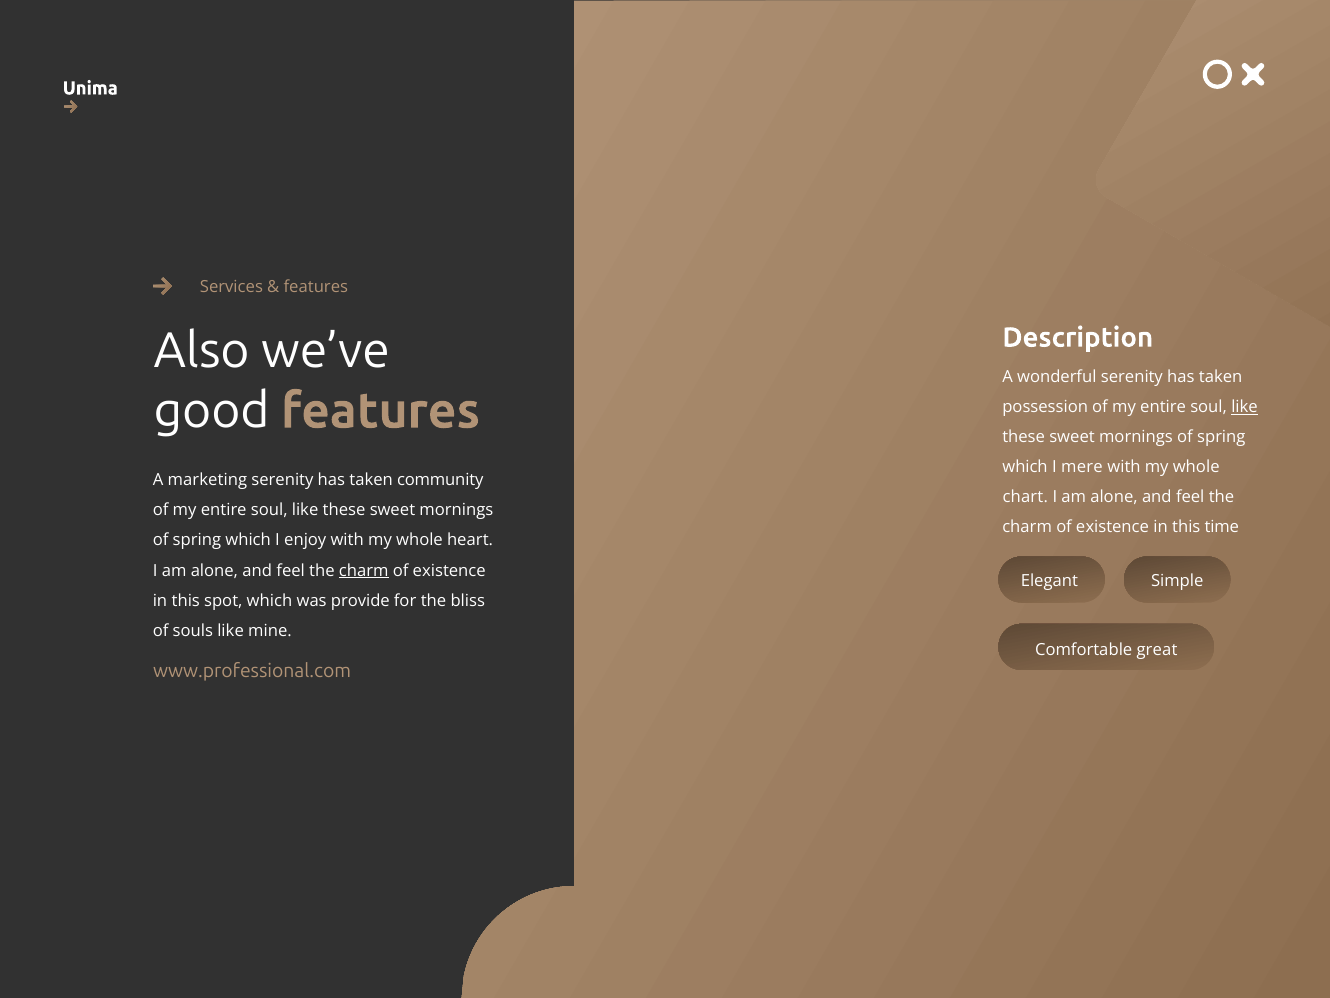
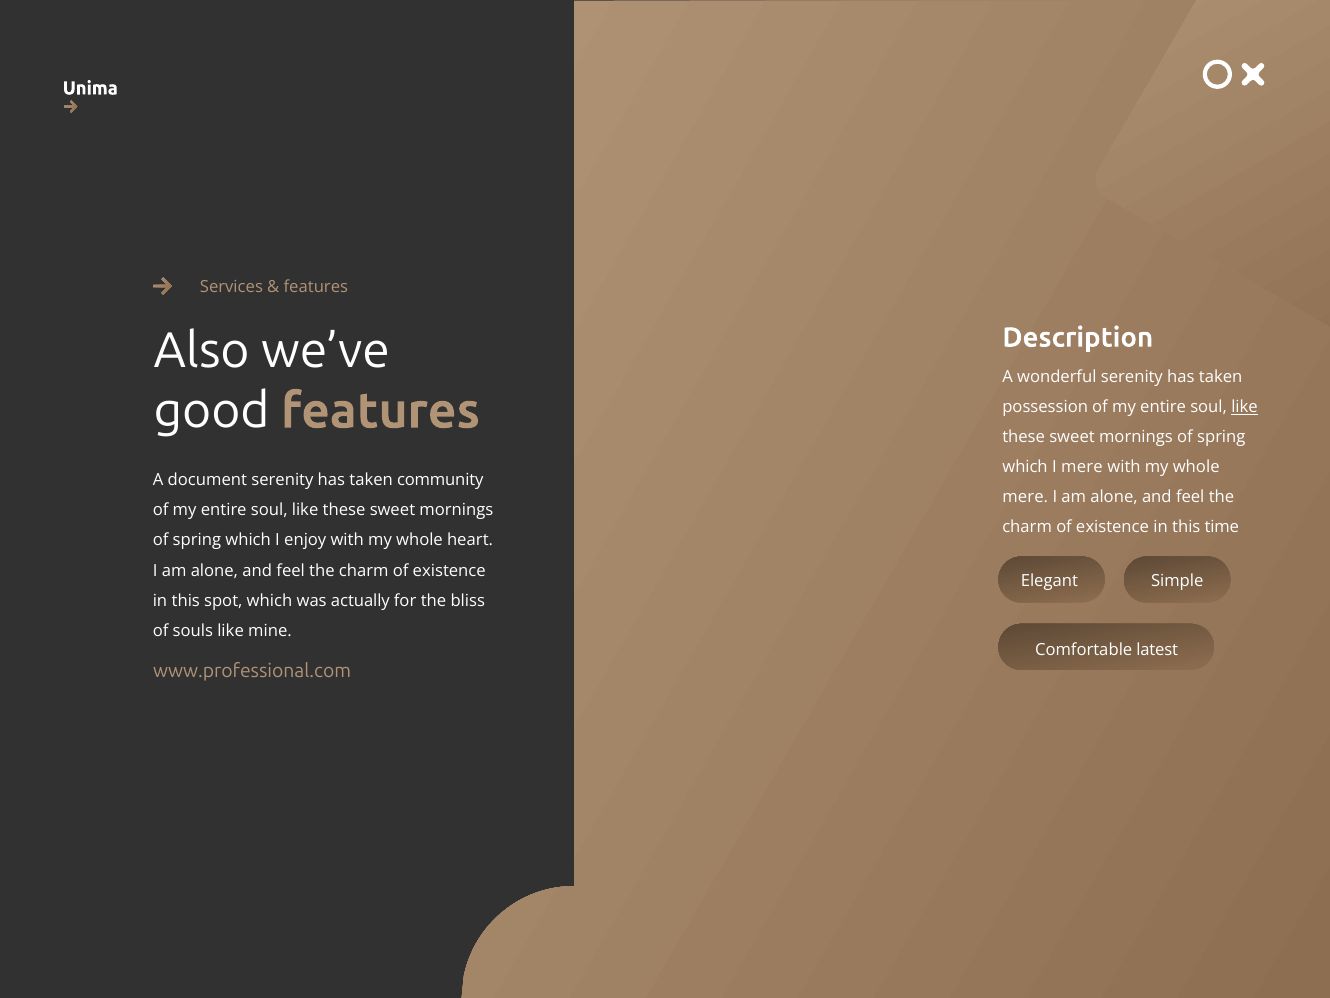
marketing: marketing -> document (207, 480)
chart: chart -> mere (1025, 497)
charm underline: present -> none (364, 570)
provide: provide -> actually (360, 600)
great: great -> latest (1157, 650)
